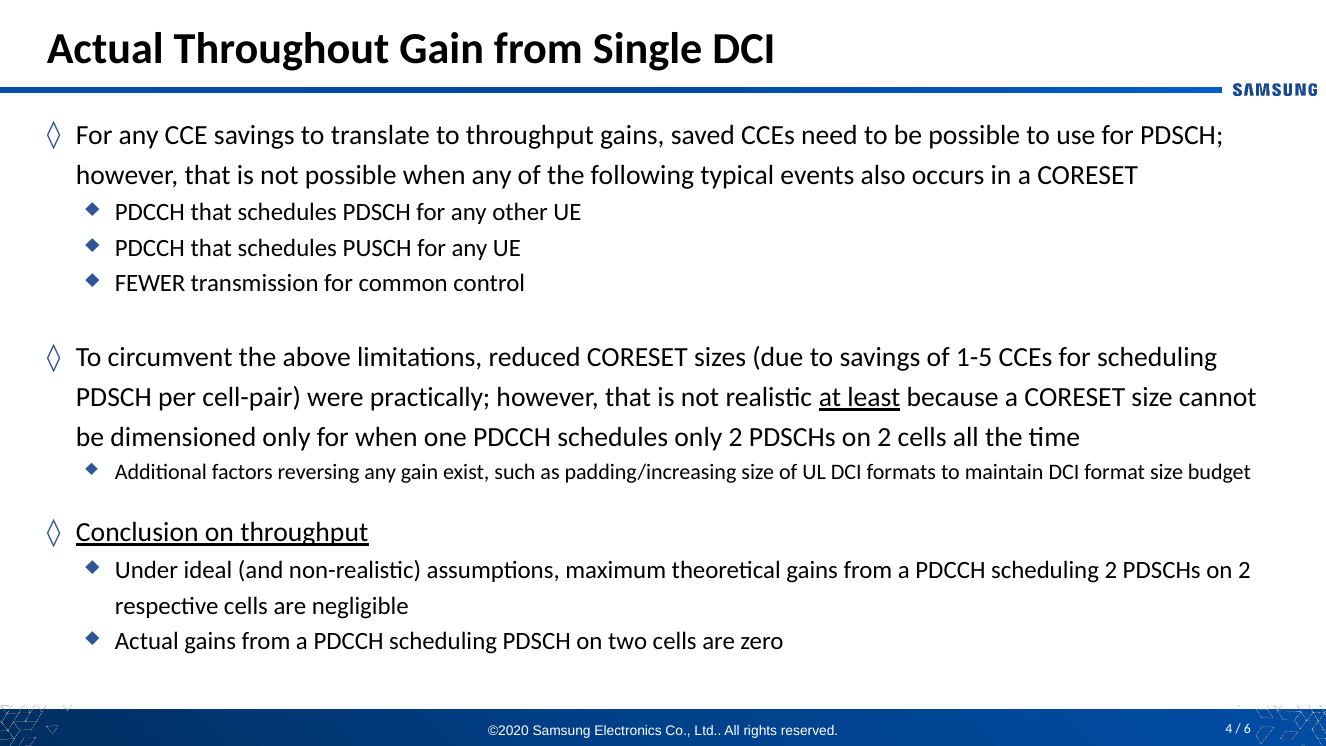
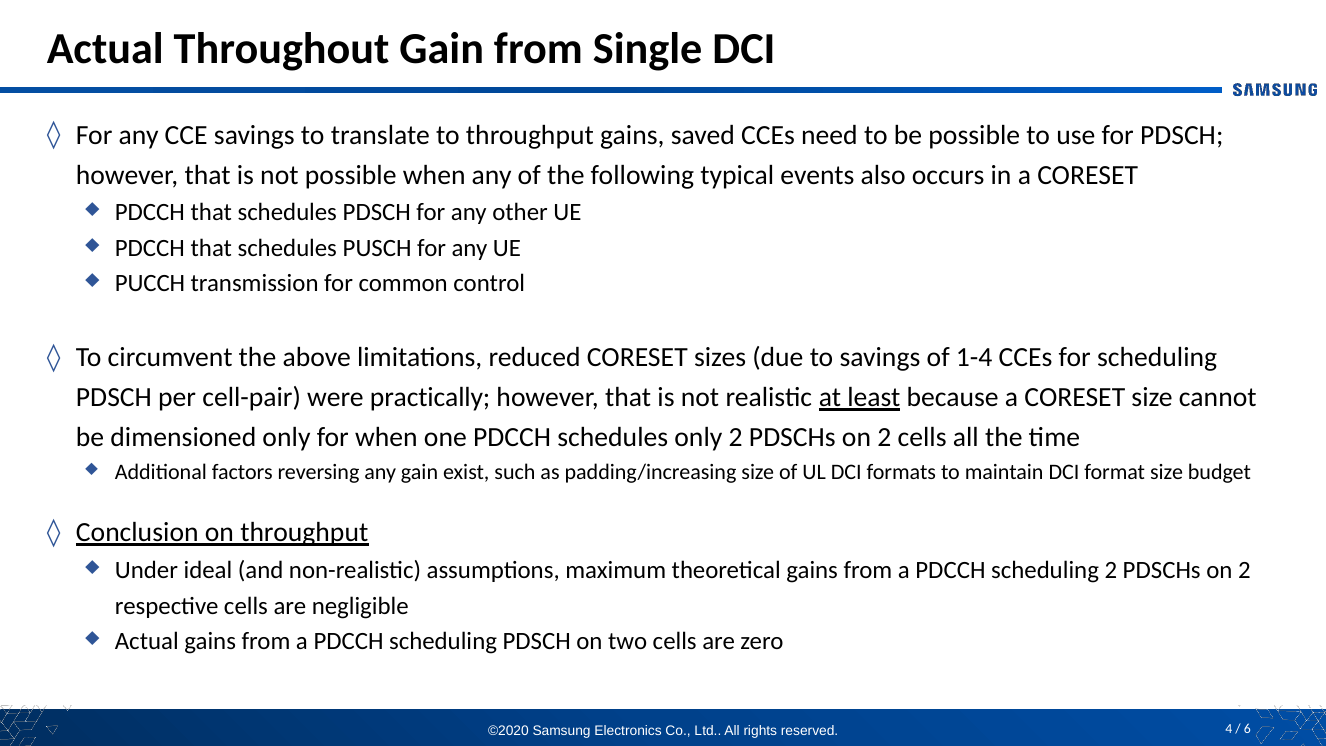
FEWER: FEWER -> PUCCH (150, 284)
1-5: 1-5 -> 1-4 (974, 358)
